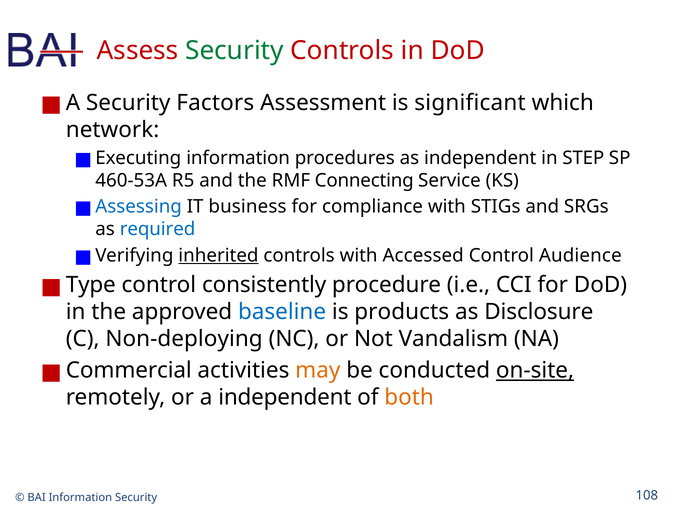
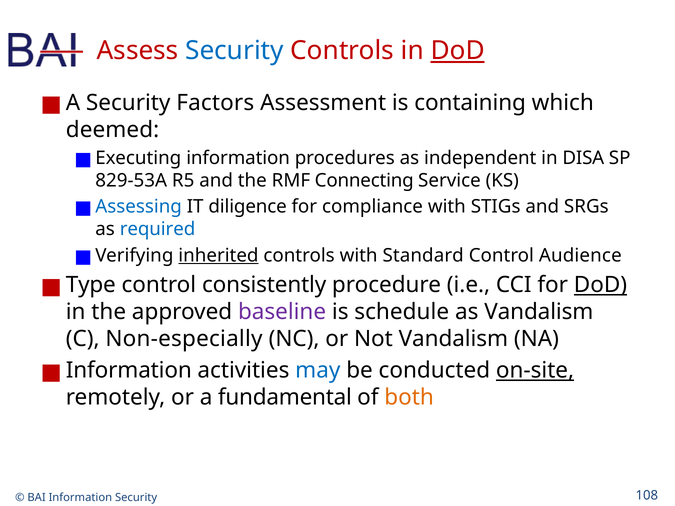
Security colour: green -> blue (234, 51)
DoD underline: none -> present (458, 51)
significant: significant -> containing (470, 103)
network: network -> deemed (113, 130)
STEP: STEP -> DISA (583, 158)
460-53A: 460-53A -> 829-53A (131, 181)
business: business -> diligence (248, 207)
Accessed: Accessed -> Standard (423, 256)
DoD underline: none -> present (600, 285)
baseline colour: blue -> purple (282, 312)
products: products -> schedule (402, 312)
as Disclosure: Disclosure -> Vandalism (539, 312)
Non-deploying: Non-deploying -> Non-especially (184, 339)
Commercial: Commercial -> Information (129, 371)
may colour: orange -> blue (318, 371)
a independent: independent -> fundamental (285, 398)
